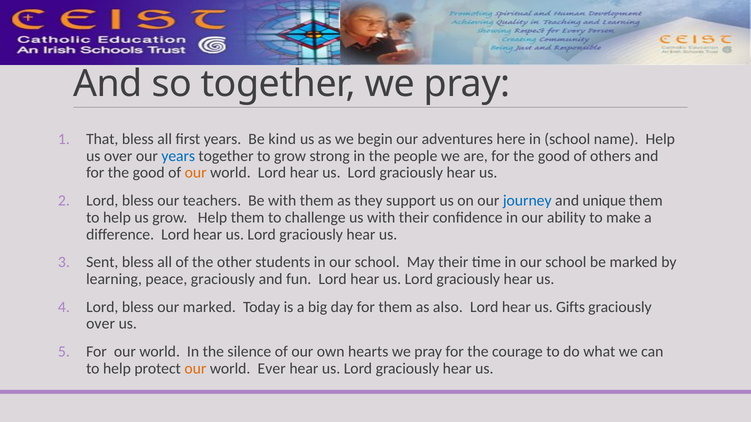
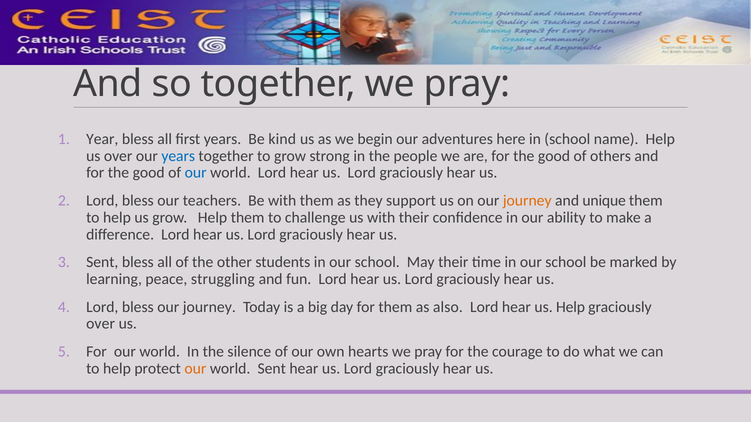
That: That -> Year (102, 139)
our colour: orange -> blue (196, 173)
journey colour: blue -> orange (527, 201)
peace graciously: graciously -> struggling (223, 279)
bless our marked: marked -> journey (209, 307)
us Gifts: Gifts -> Help (571, 307)
world Ever: Ever -> Sent (272, 369)
